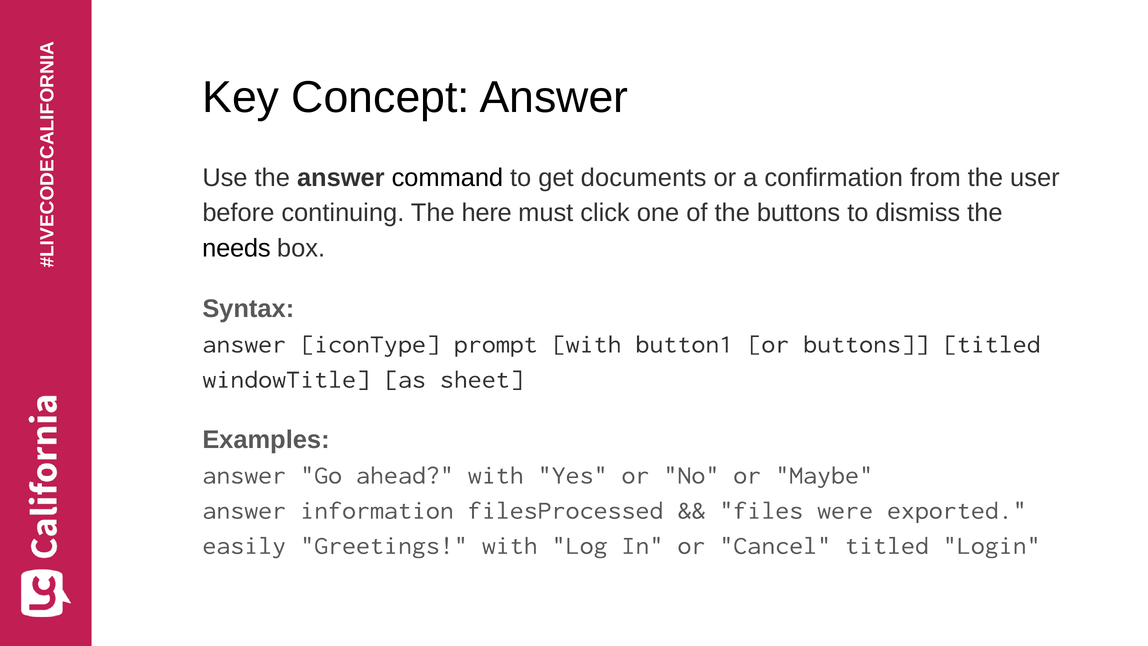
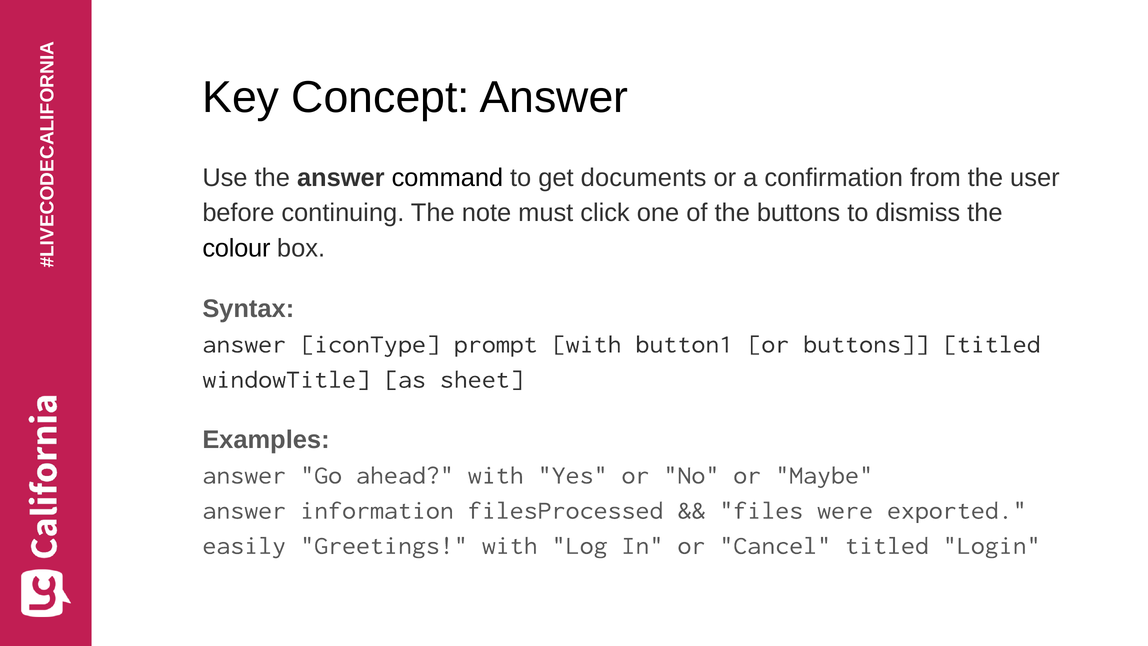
here: here -> note (487, 213)
needs: needs -> colour (236, 248)
